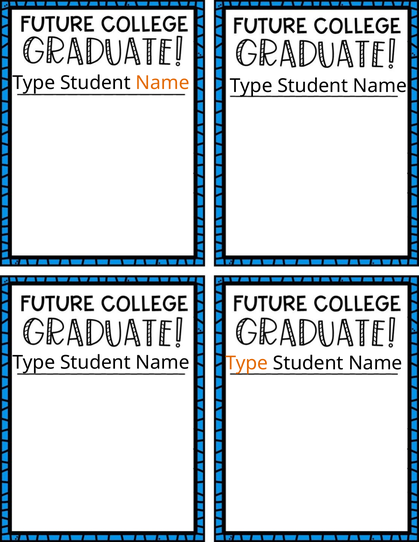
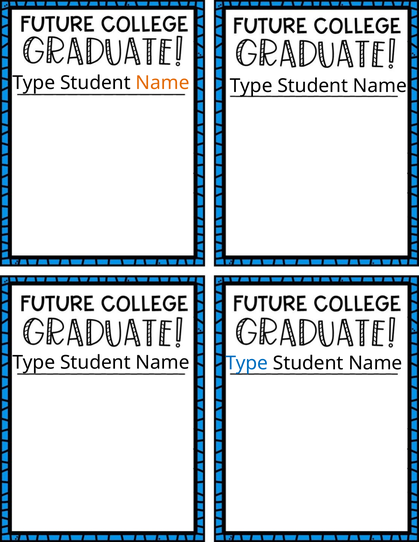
Type colour: orange -> blue (247, 363)
